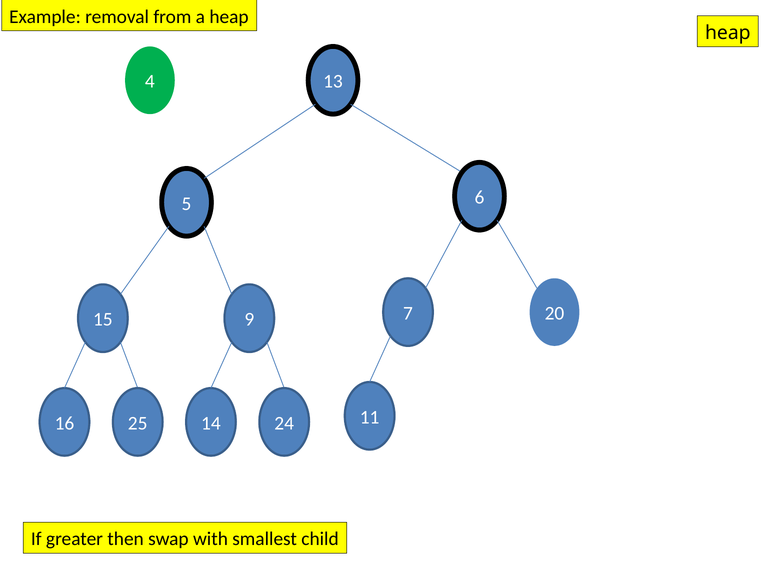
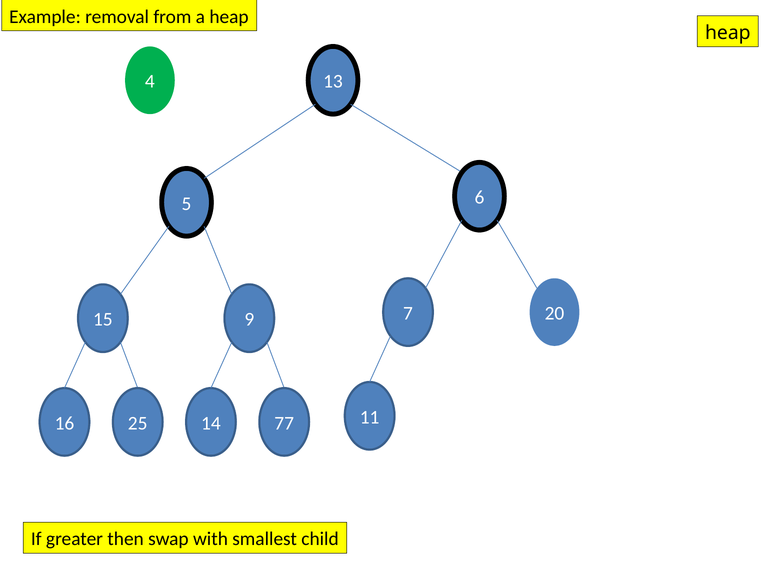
24: 24 -> 77 (284, 423)
